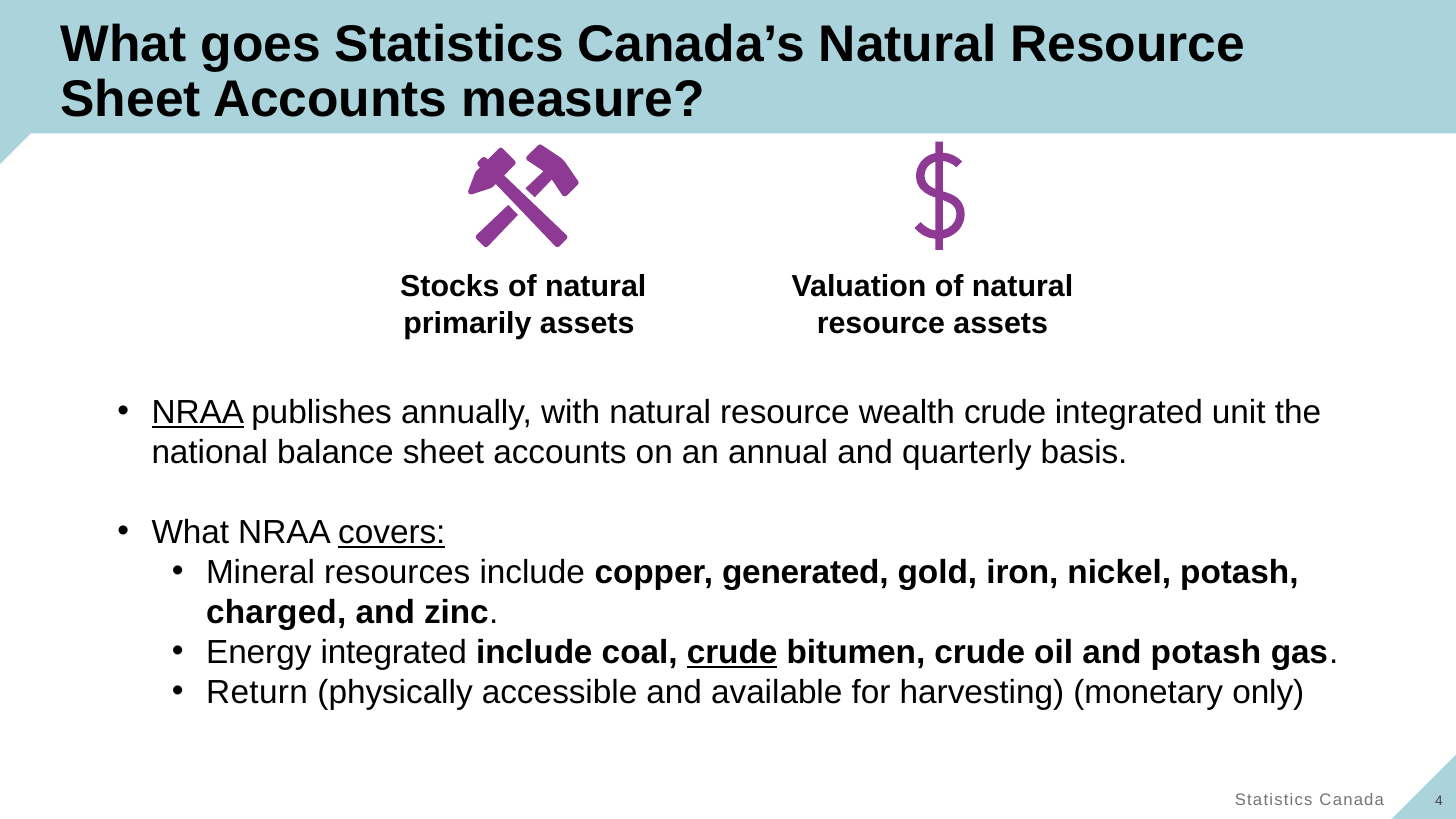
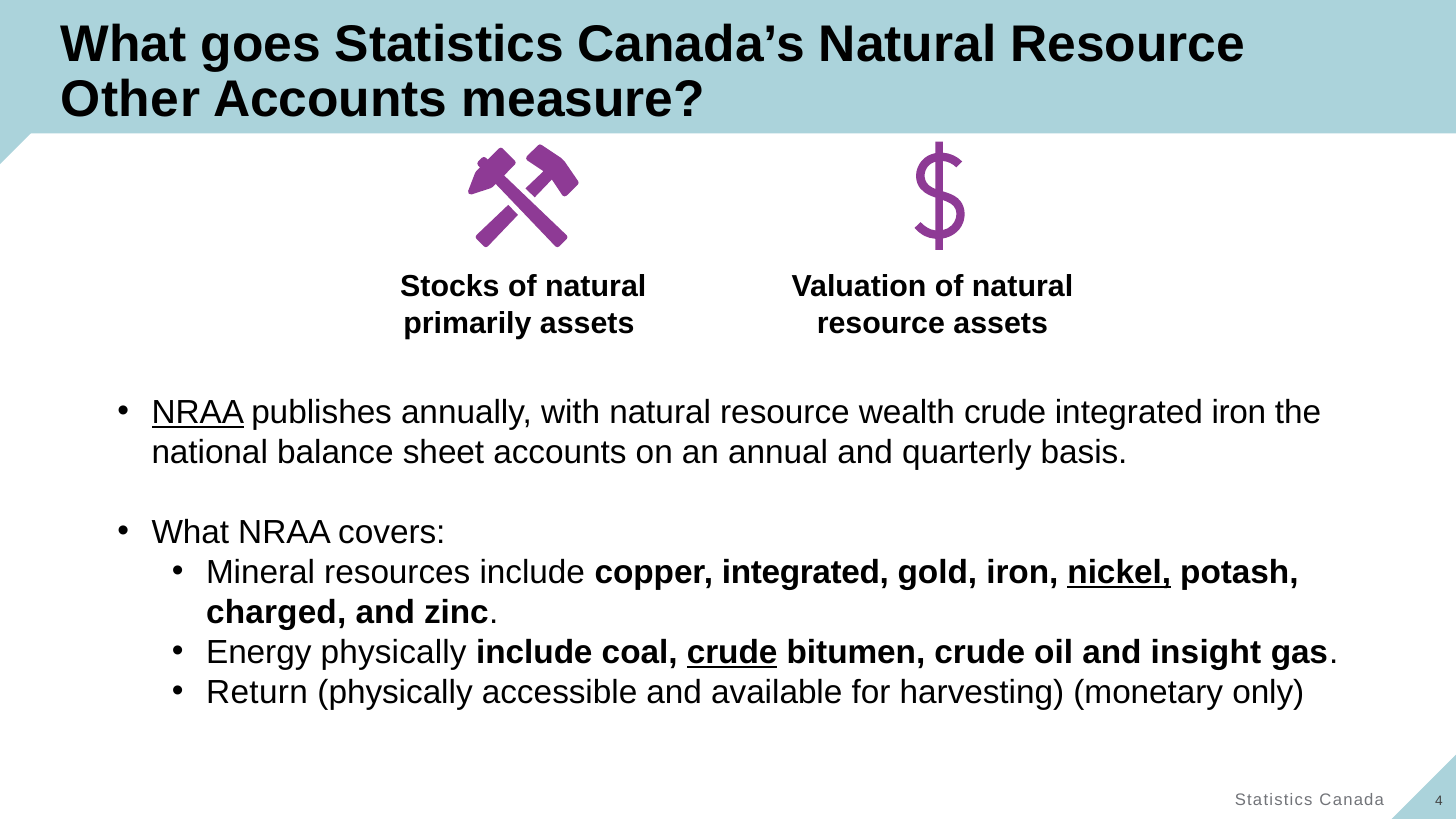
Sheet: Sheet -> Other (130, 100)
integrated unit: unit -> iron (1239, 412)
covers underline: present -> none (392, 532)
copper generated: generated -> integrated (805, 572)
nickel underline: none -> present (1119, 572)
Energy integrated: integrated -> physically (394, 652)
and potash: potash -> insight (1206, 652)
